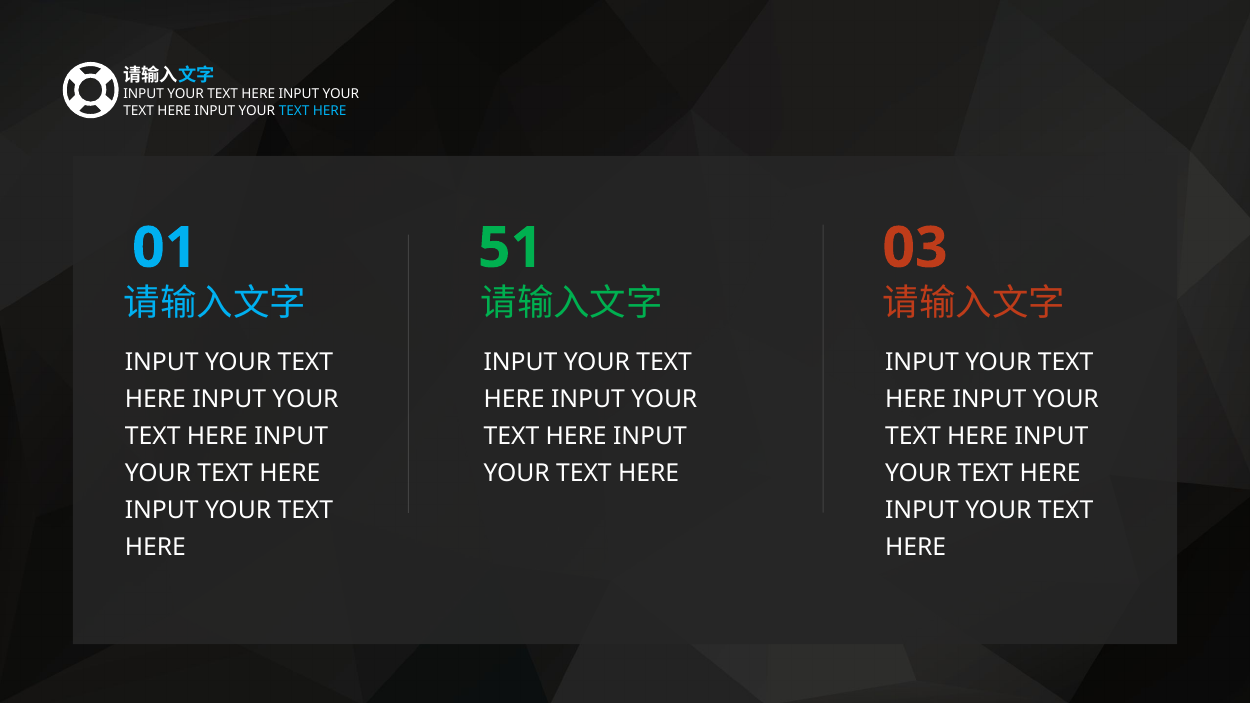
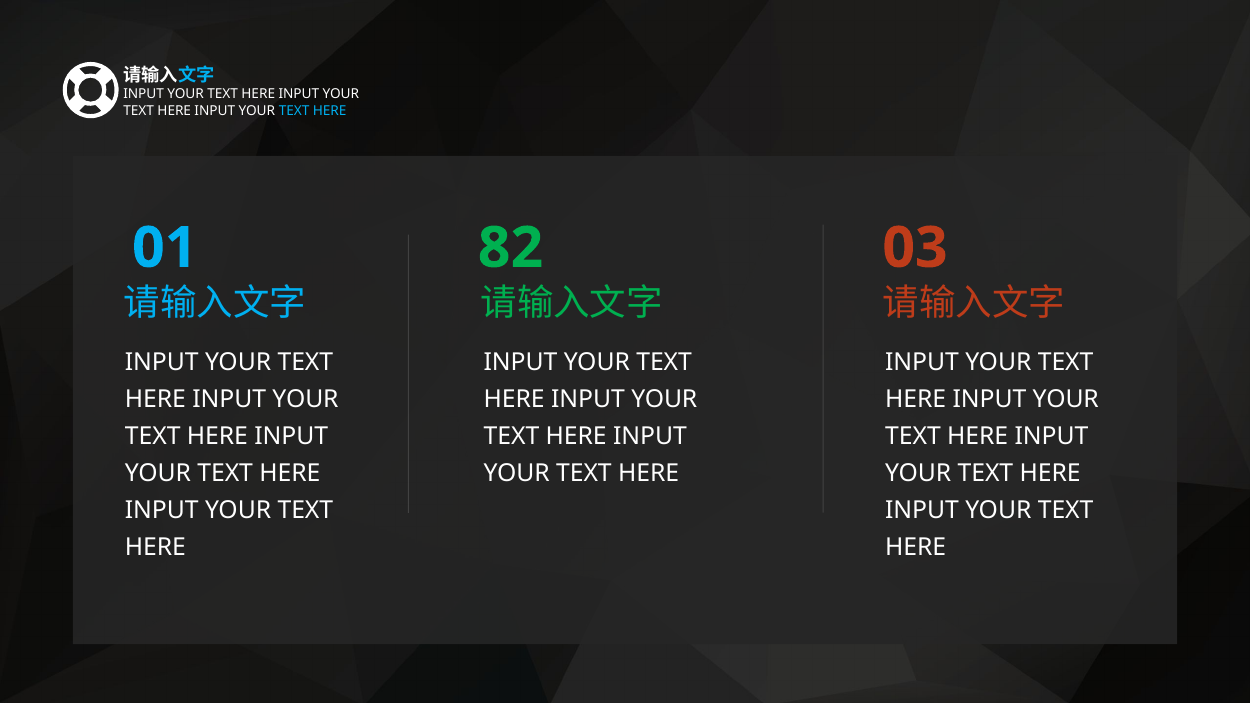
51: 51 -> 82 (511, 248)
